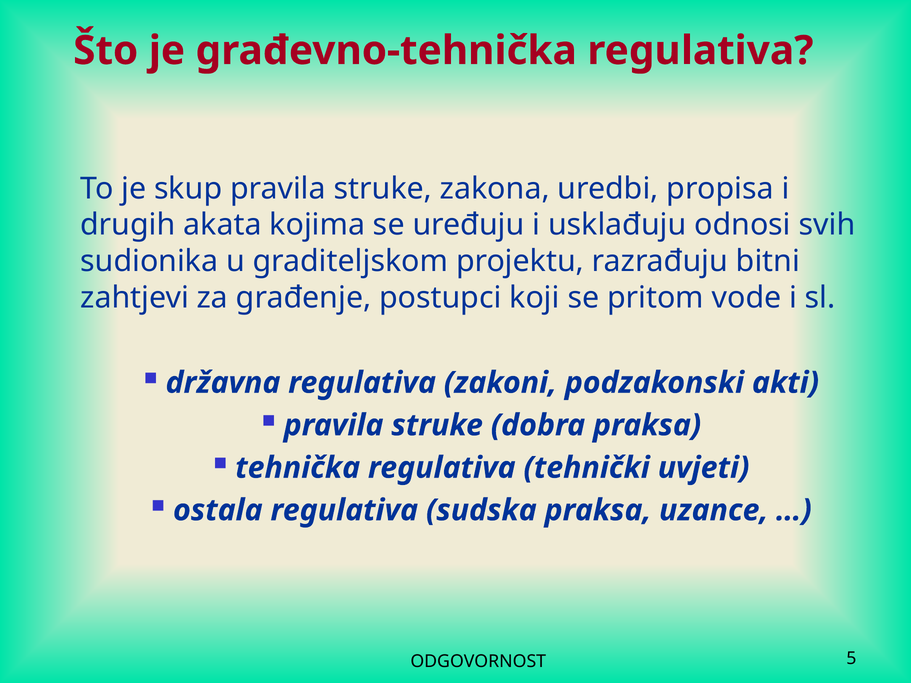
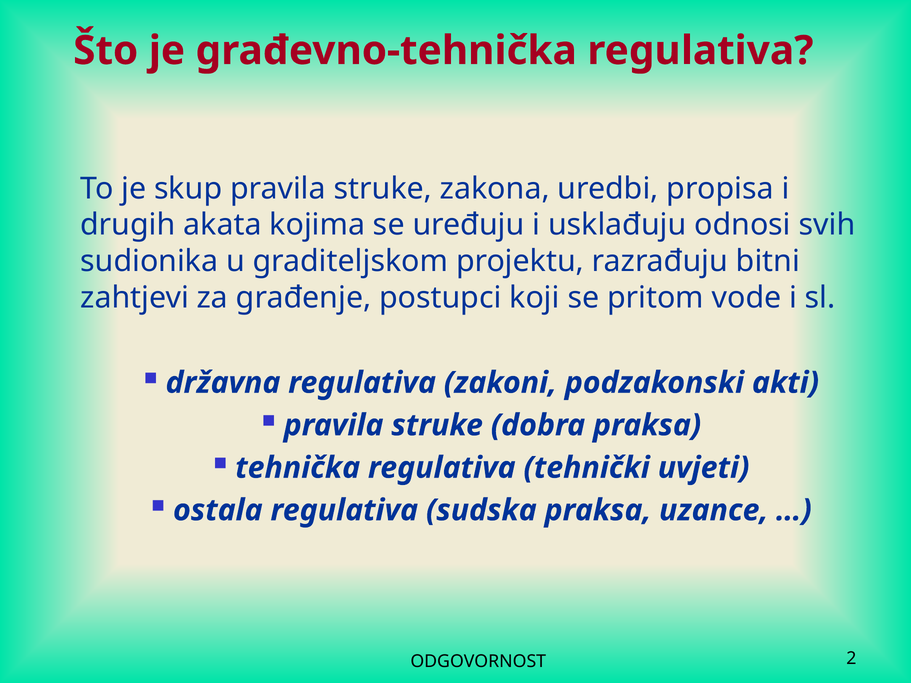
5: 5 -> 2 (851, 659)
